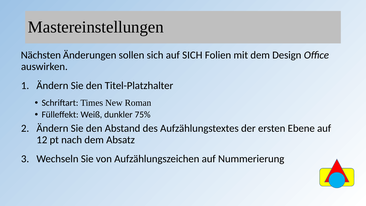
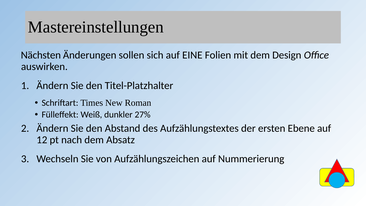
auf SICH: SICH -> EINE (192, 55)
75%: 75% -> 27% (143, 115)
